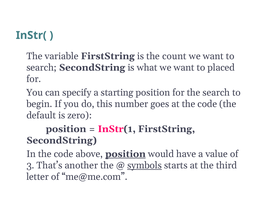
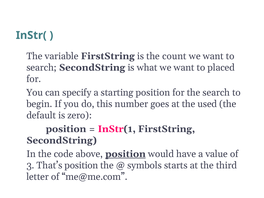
at the code: code -> used (207, 104)
That’s another: another -> position (81, 165)
symbols underline: present -> none (144, 165)
